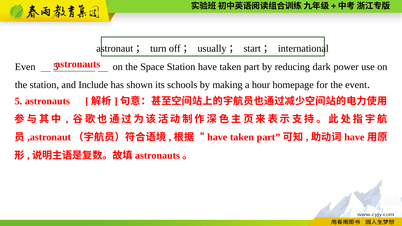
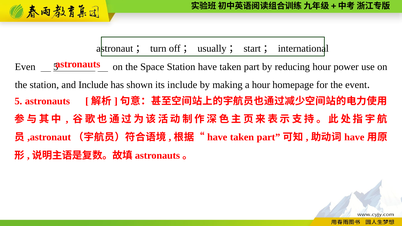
reducing dark: dark -> hour (322, 67)
its schools: schools -> include (182, 85)
